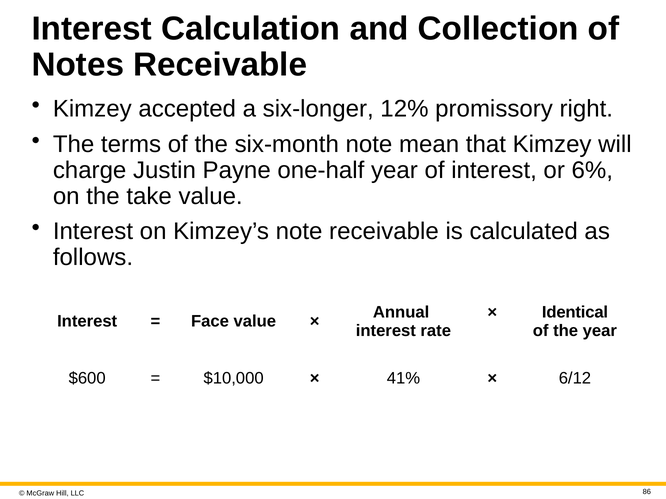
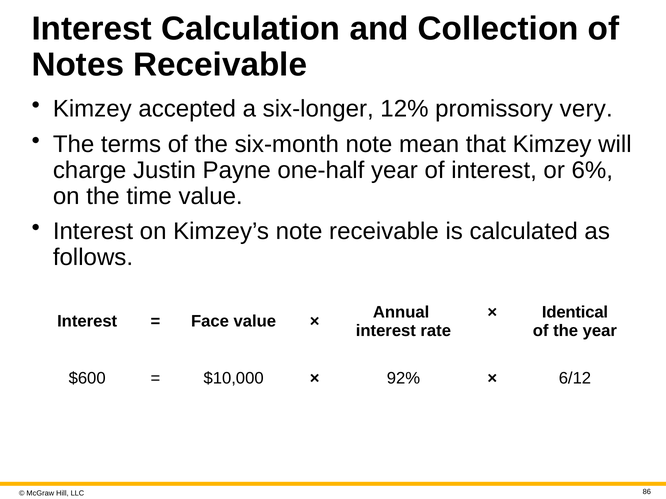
right: right -> very (586, 109)
take: take -> time (149, 196)
41%: 41% -> 92% (403, 378)
